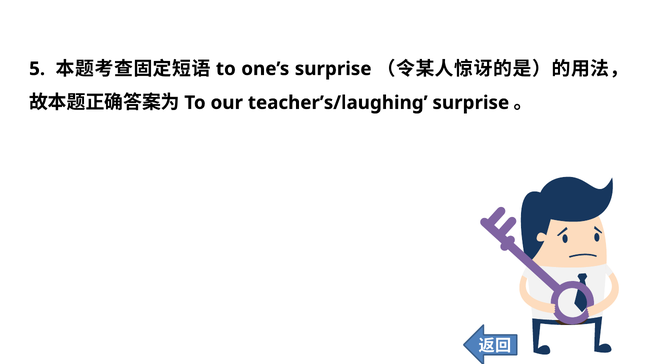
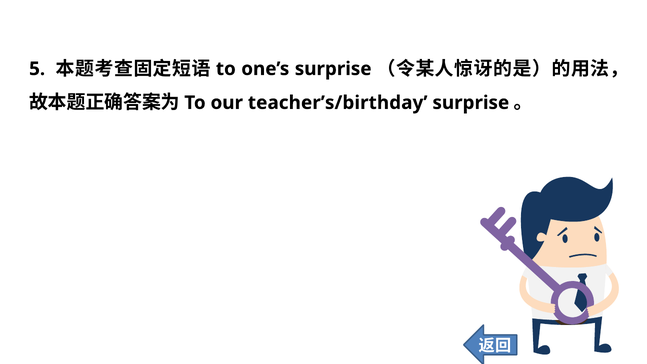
teacher’s/laughing: teacher’s/laughing -> teacher’s/birthday (338, 103)
